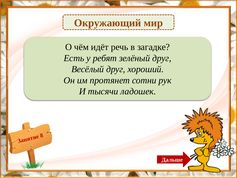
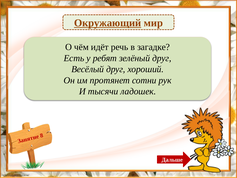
Окружающий underline: none -> present (108, 23)
